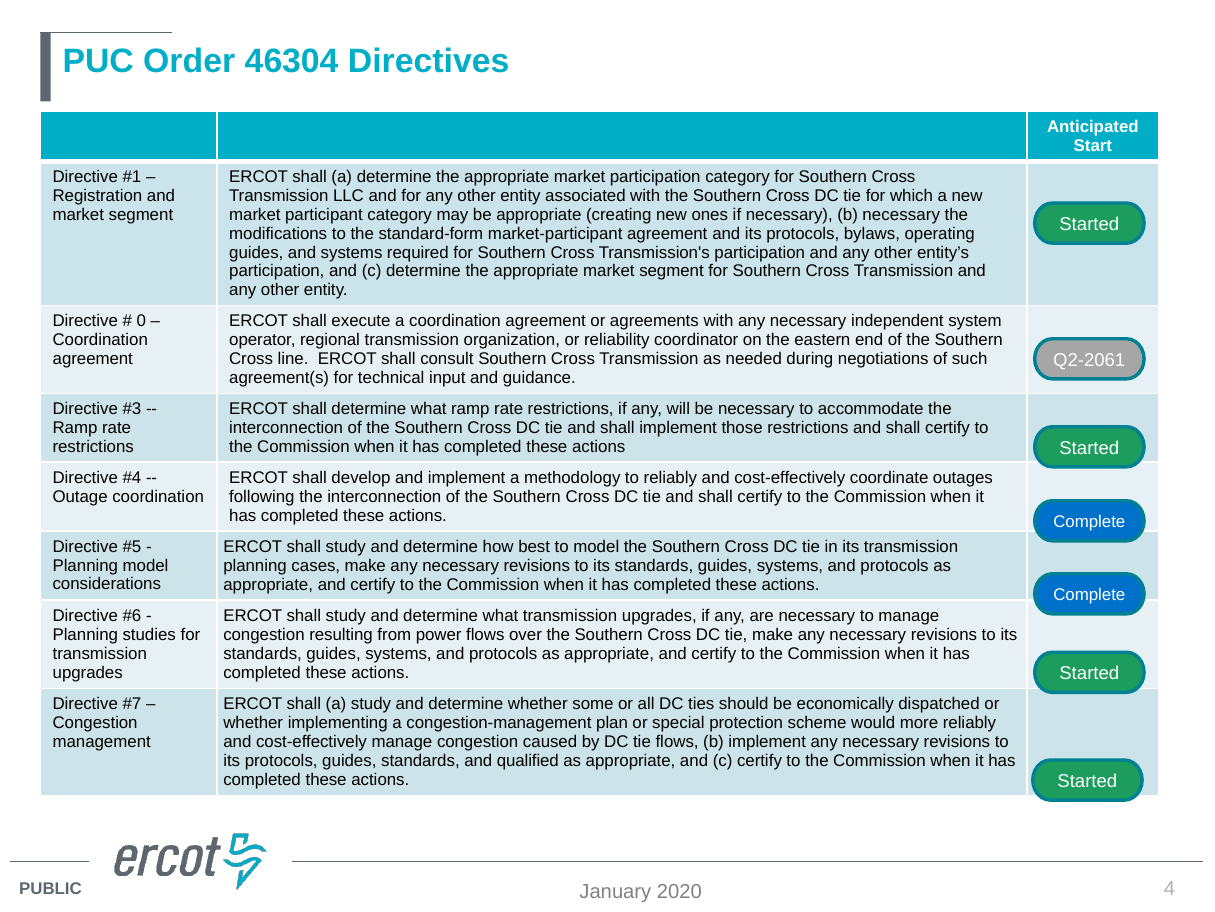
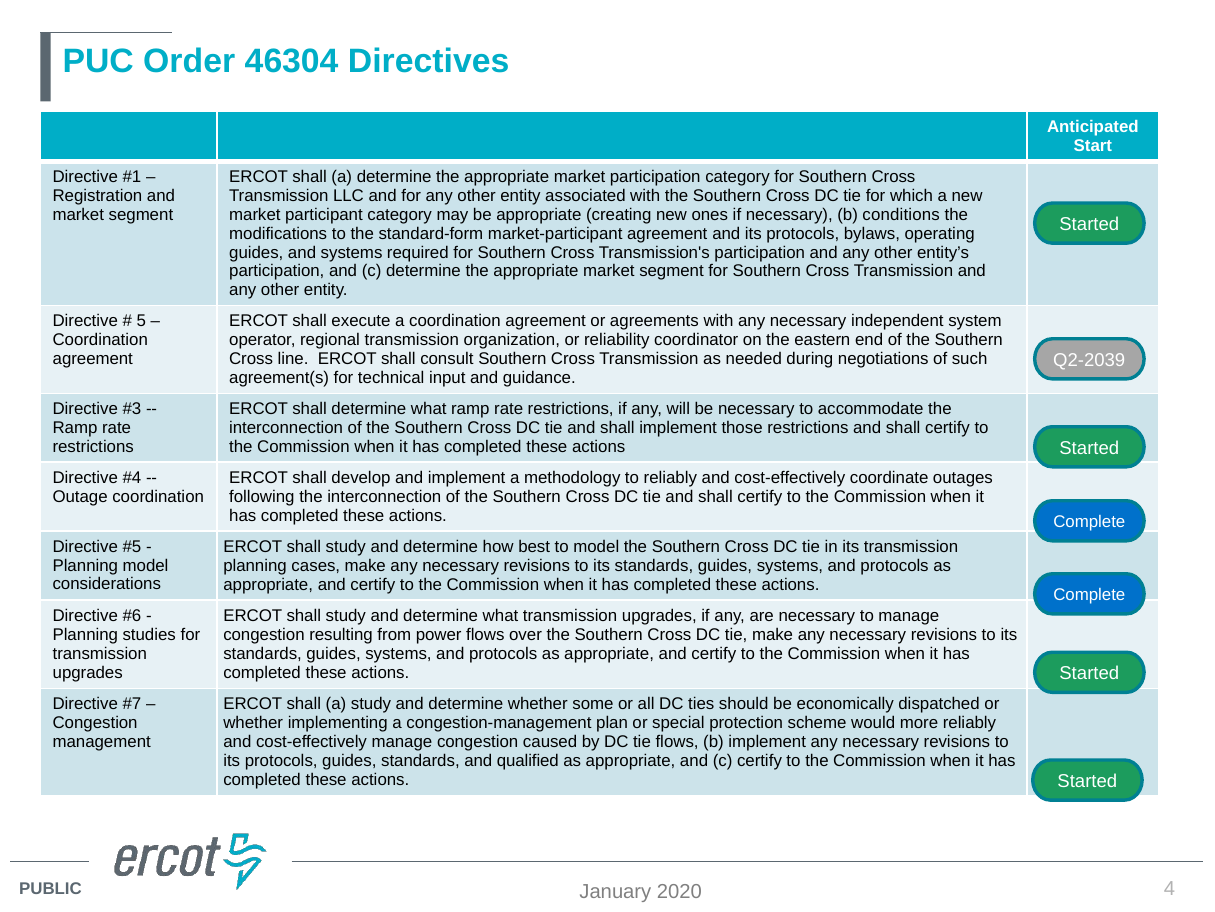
b necessary: necessary -> conditions (901, 215)
0: 0 -> 5 (141, 321)
Q2-2061: Q2-2061 -> Q2-2039 (1089, 360)
